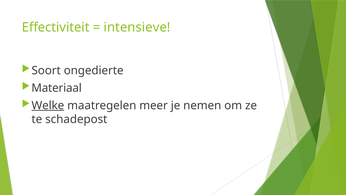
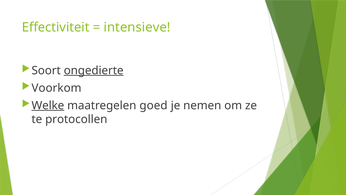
ongedierte underline: none -> present (94, 70)
Materiaal: Materiaal -> Voorkom (57, 88)
meer: meer -> goed (153, 105)
schadepost: schadepost -> protocollen (76, 119)
